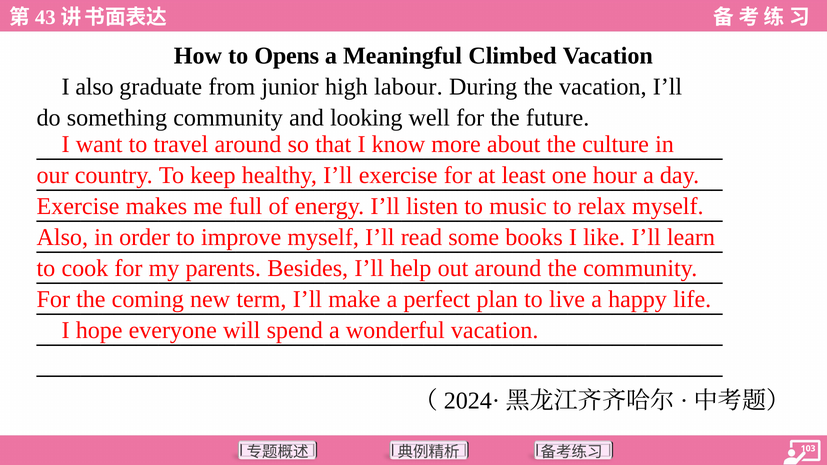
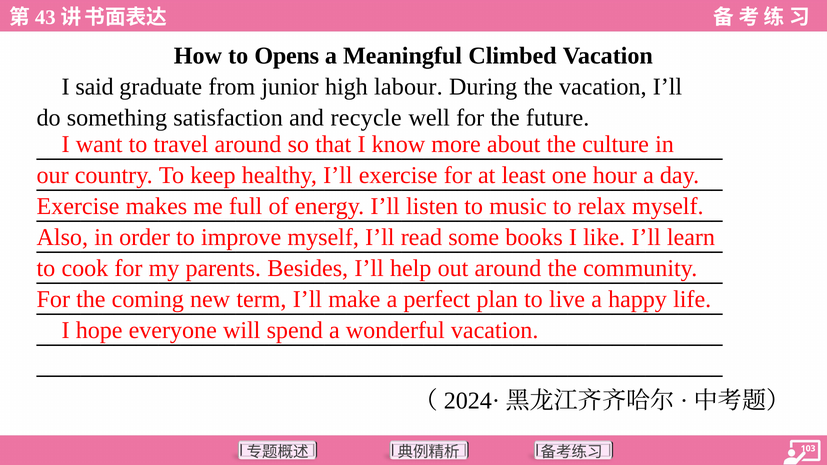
I also: also -> said (95, 87)
something community: community -> satisfaction (228, 118)
looking: looking -> recycle (366, 118)
